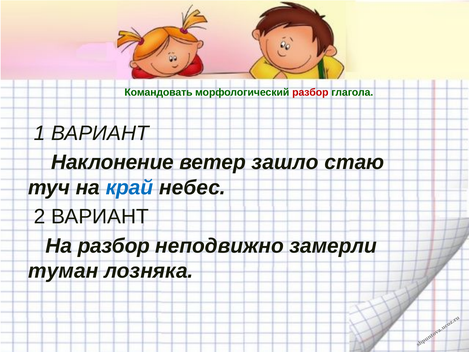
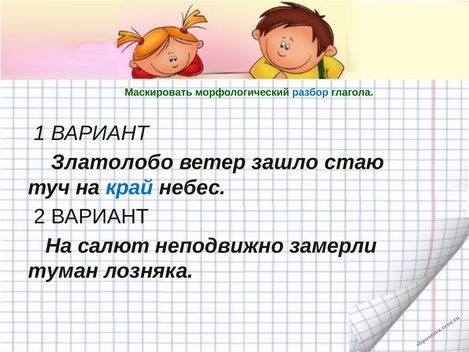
Командовать: Командовать -> Маскировать (159, 92)
разбор colour: red -> blue (310, 92)
Наклонение: Наклонение -> Златолобо (112, 162)
На разбор: разбор -> салют (114, 246)
